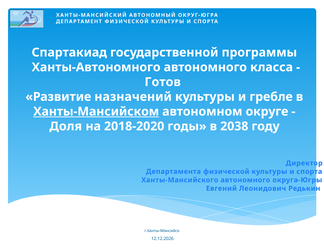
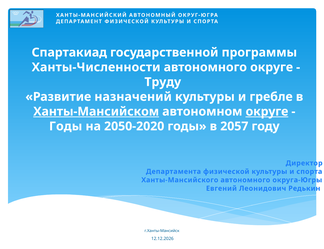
Ханты-Автономного: Ханты-Автономного -> Ханты-Численности (96, 67)
автономного класса: класса -> округе (272, 67)
Готов: Готов -> Труду (163, 82)
округе underline: none -> present (267, 112)
Доля: Доля -> Годы (66, 126)
2018-2020: 2018-2020 -> 2050-2020 (134, 126)
2038: 2038 -> 2057 (234, 126)
